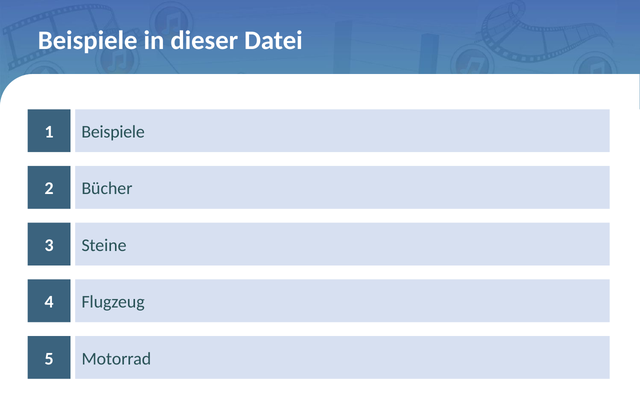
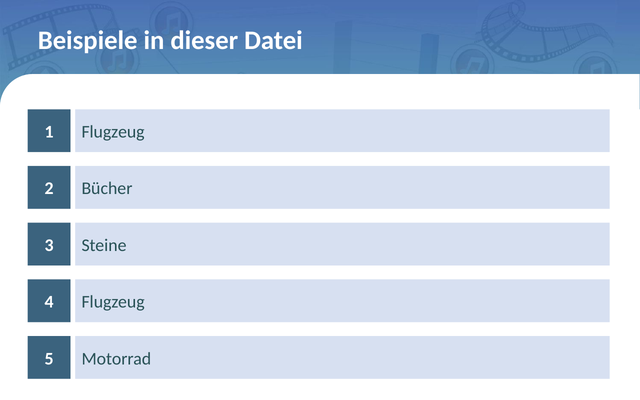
1 Beispiele: Beispiele -> Flugzeug (113, 132)
